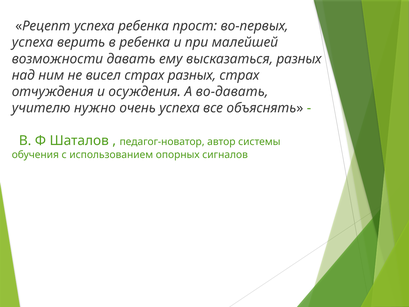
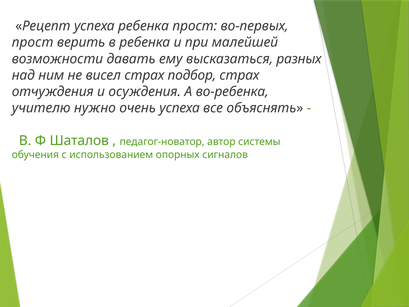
успеха: успеха -> прост (33, 42)
страх разных: разных -> подбор (192, 75)
во-давать: во-давать -> во-ребенка (232, 92)
